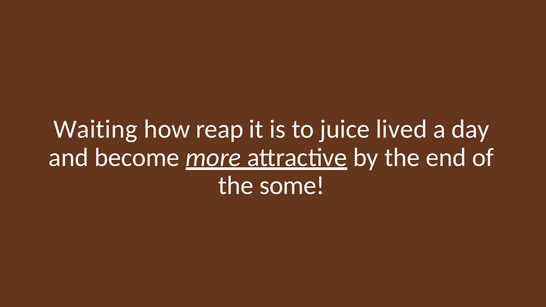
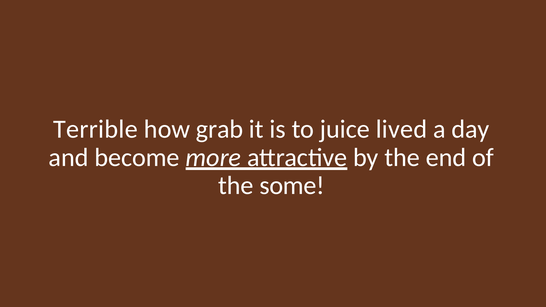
Waiting: Waiting -> Terrible (95, 129)
reap: reap -> grab (220, 129)
